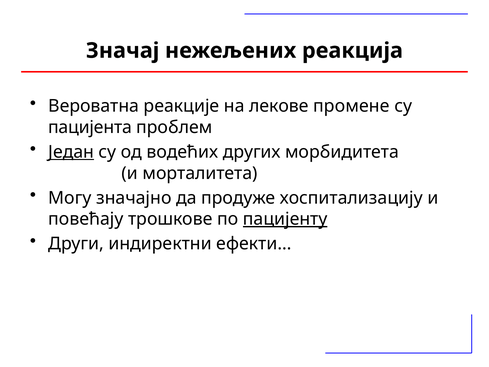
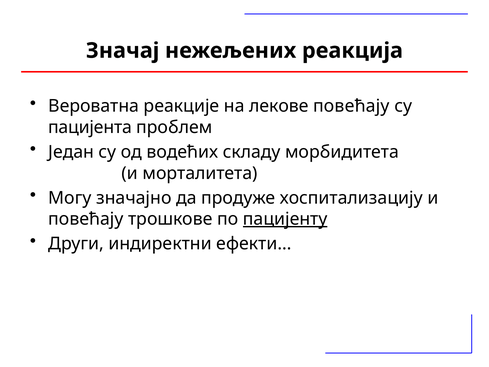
лекове промене: промене -> повећају (351, 106)
Један underline: present -> none (71, 152)
других: других -> складу (252, 152)
